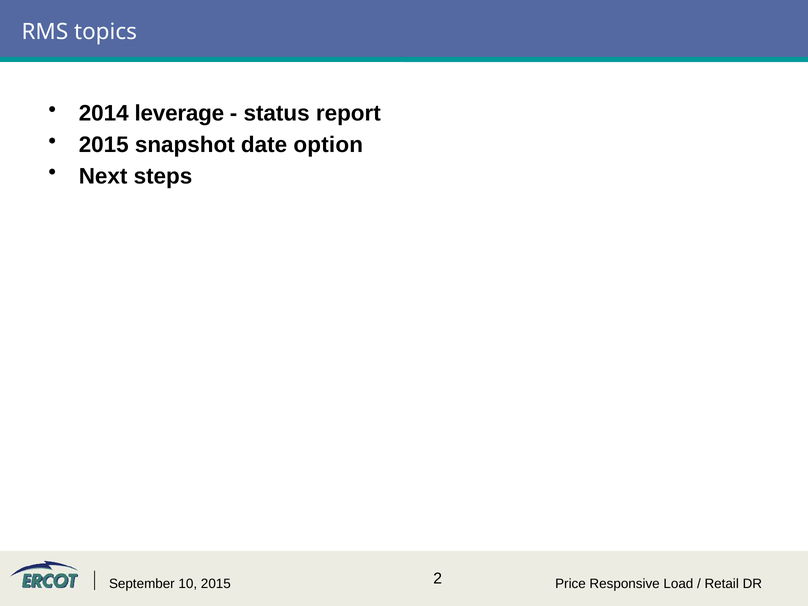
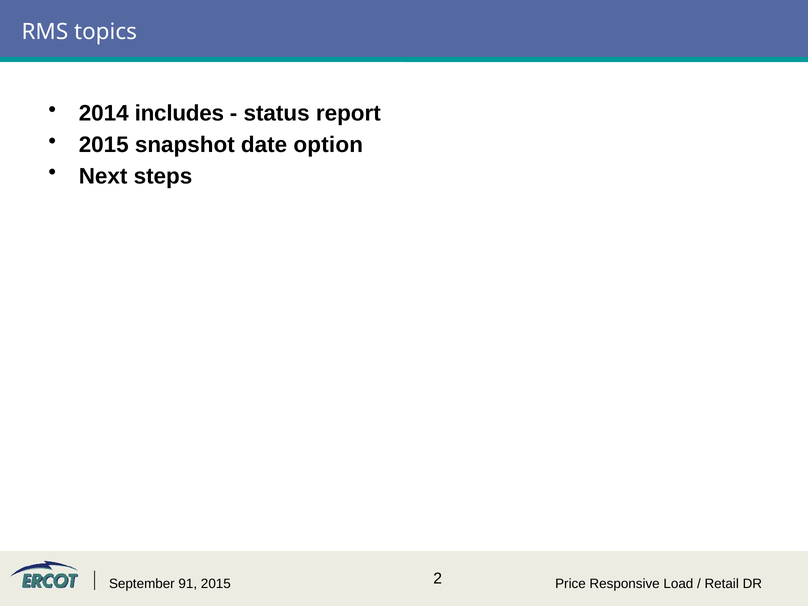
leverage: leverage -> includes (179, 113)
10: 10 -> 91 (188, 584)
